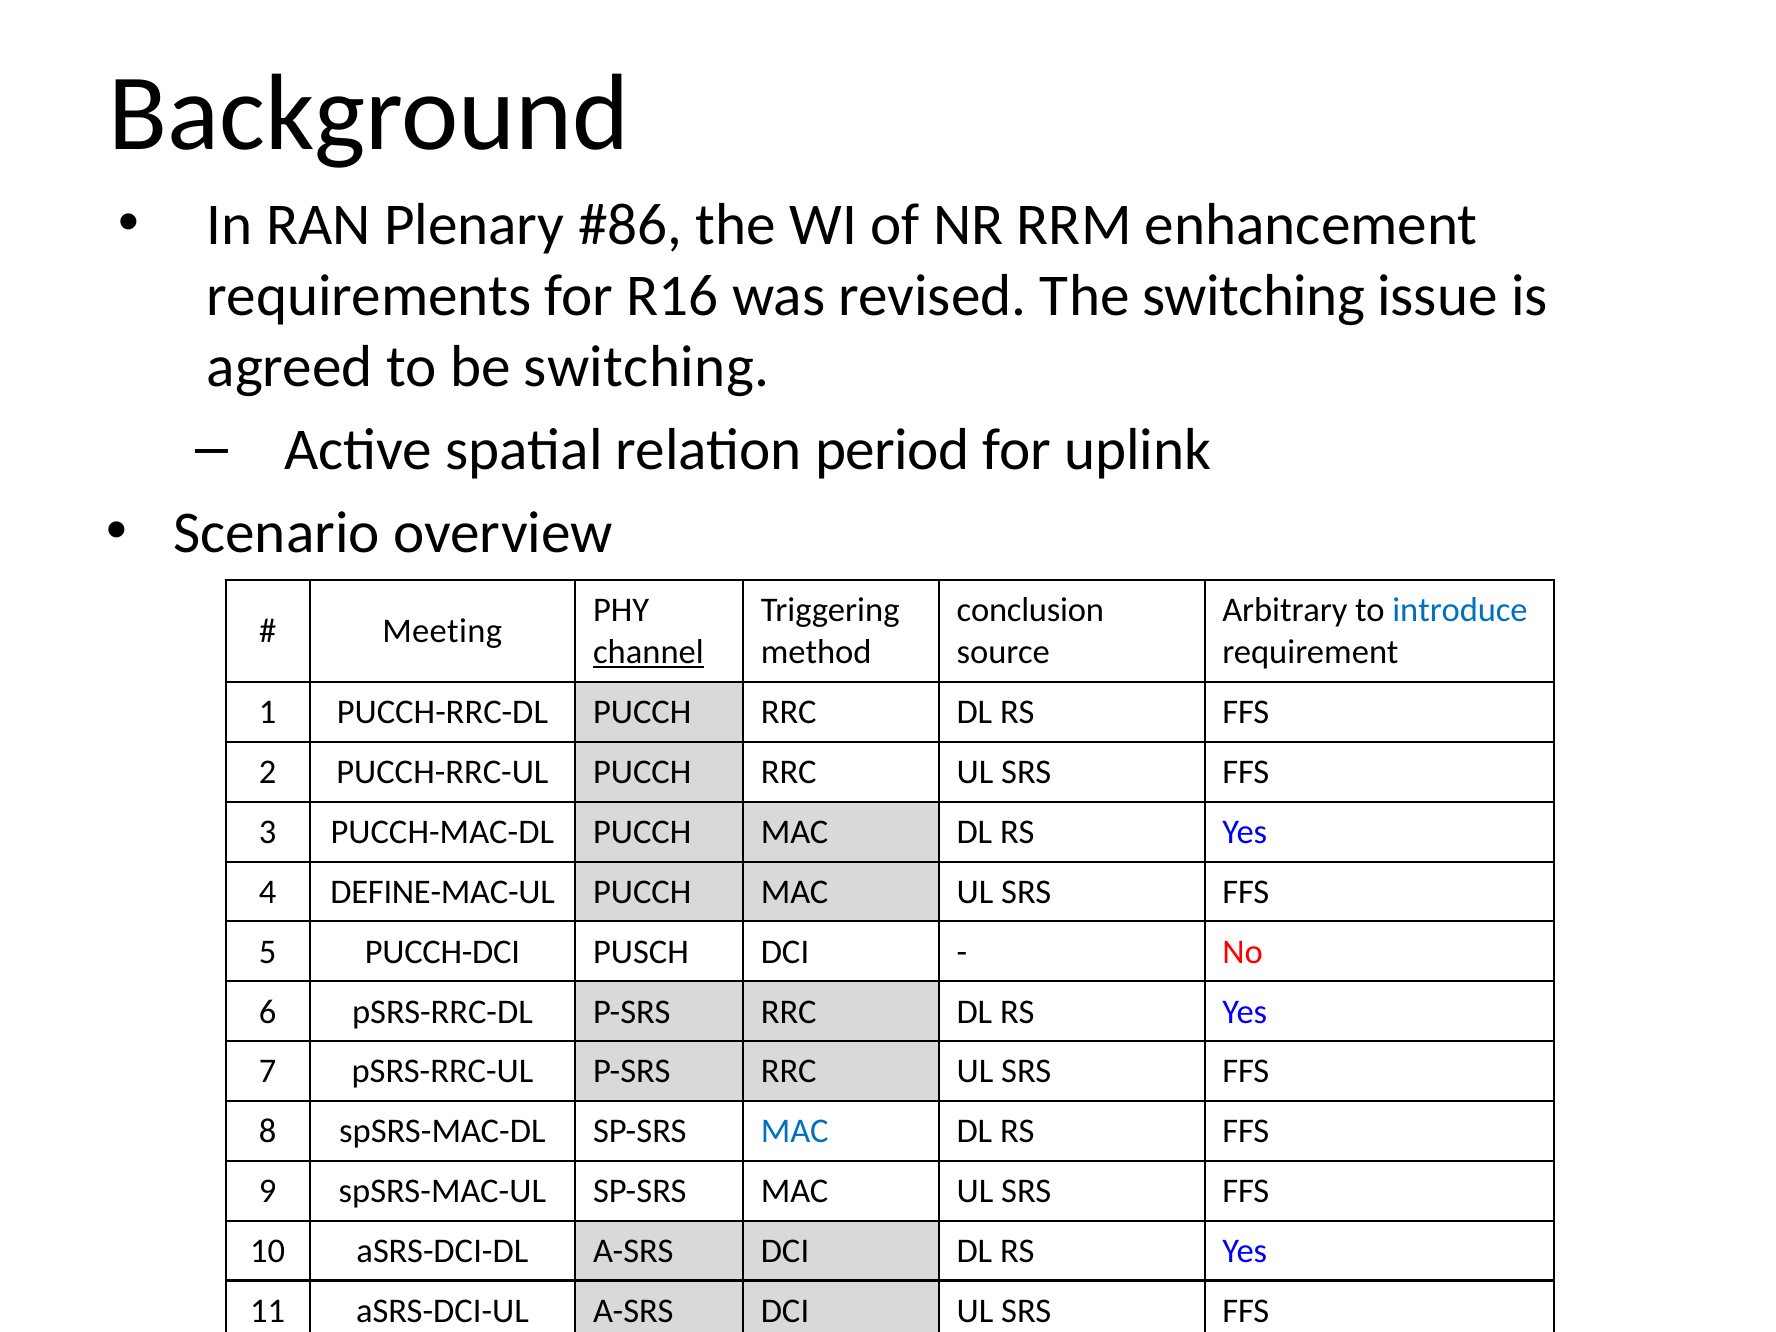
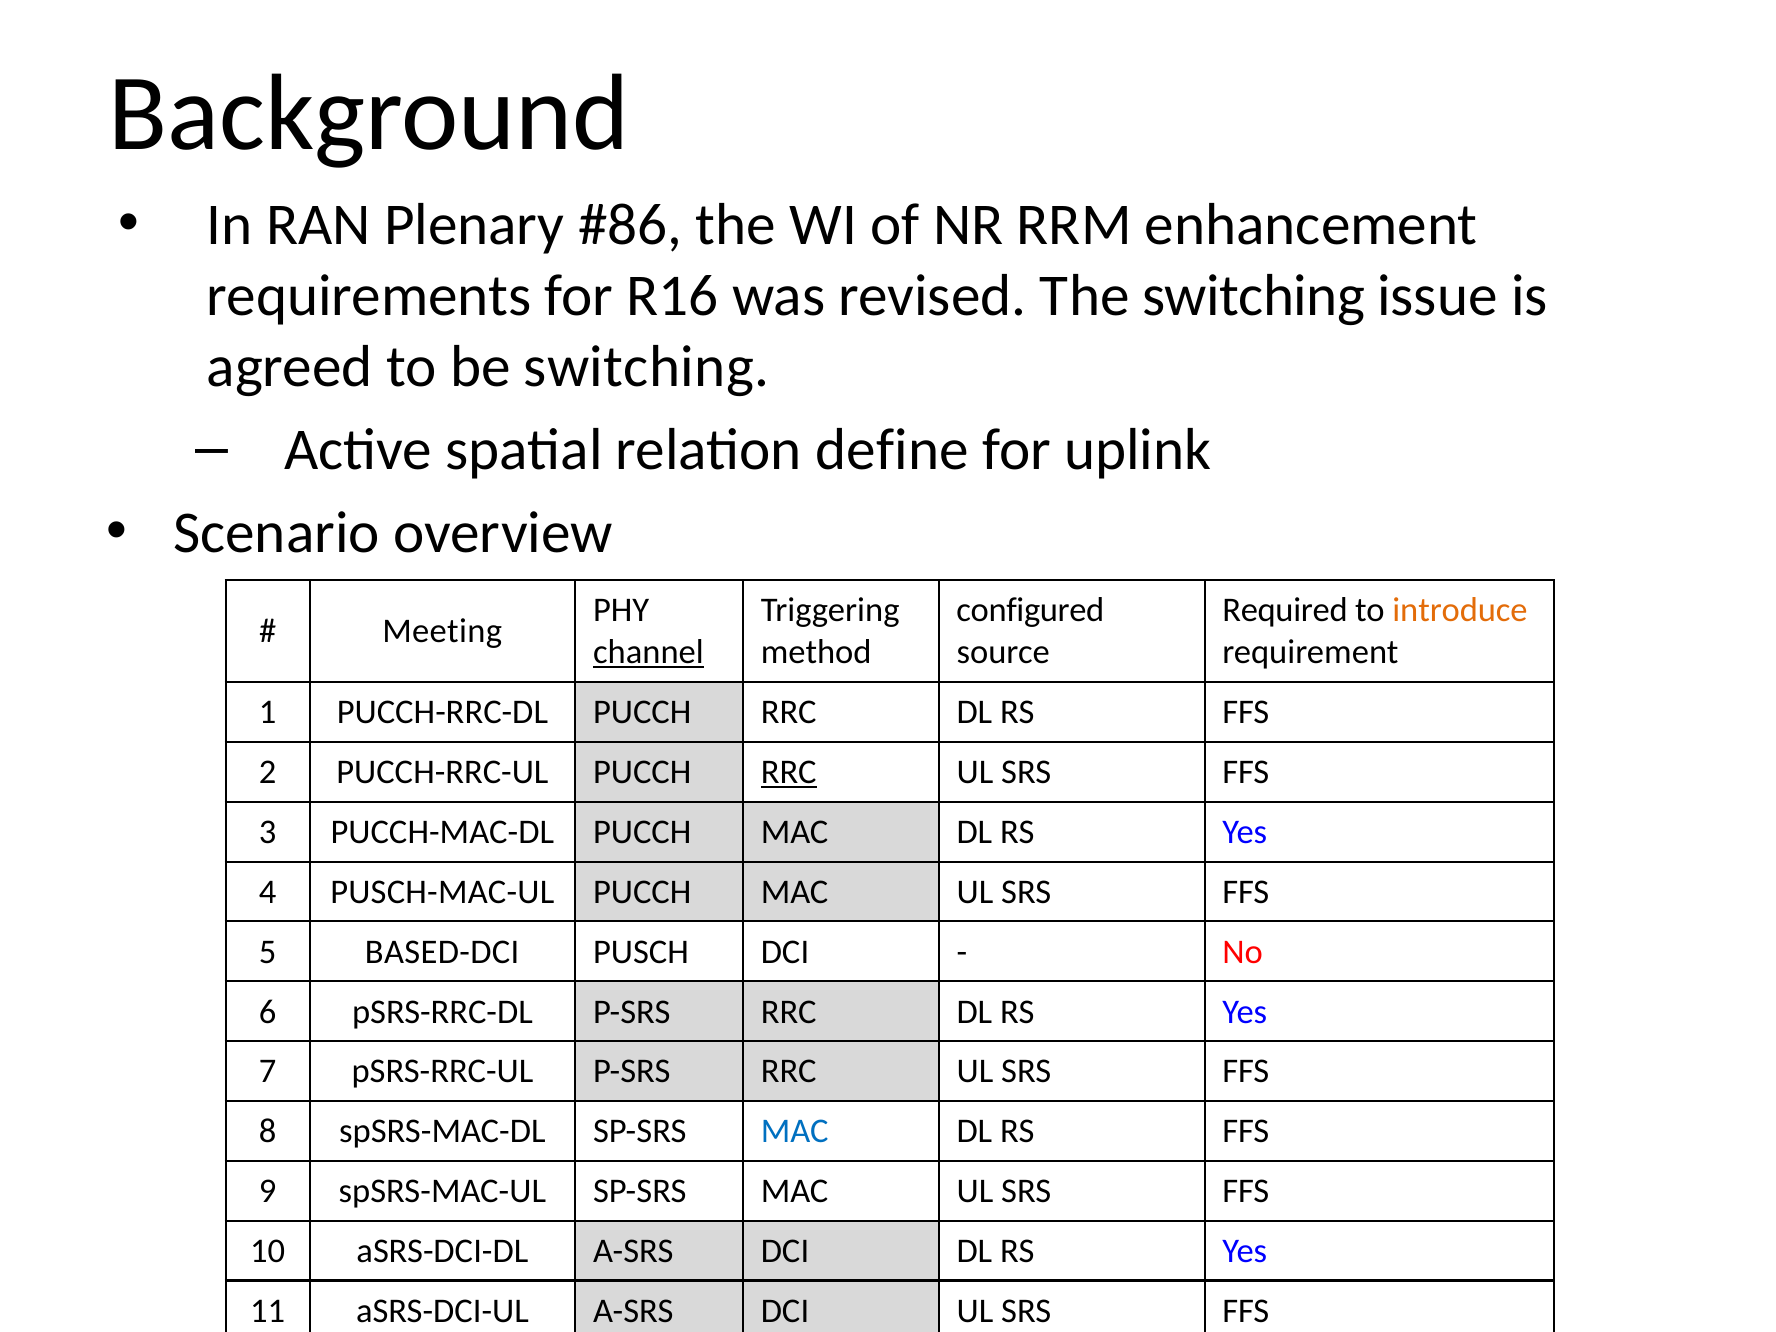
period: period -> define (892, 450)
conclusion: conclusion -> configured (1030, 610)
Arbitrary: Arbitrary -> Required (1285, 610)
introduce colour: blue -> orange (1460, 610)
RRC underline: none -> present (789, 772)
DEFINE-MAC-UL: DEFINE-MAC-UL -> PUSCH-MAC-UL (442, 892)
PUCCH-DCI: PUCCH-DCI -> BASED-DCI (442, 952)
